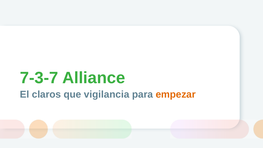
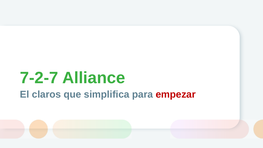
7-3-7: 7-3-7 -> 7-2-7 (39, 78)
vigilancia: vigilancia -> simplifica (107, 94)
empezar colour: orange -> red (176, 94)
